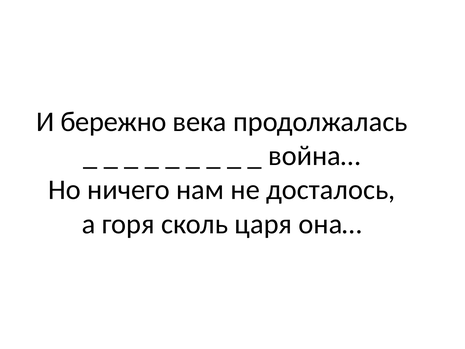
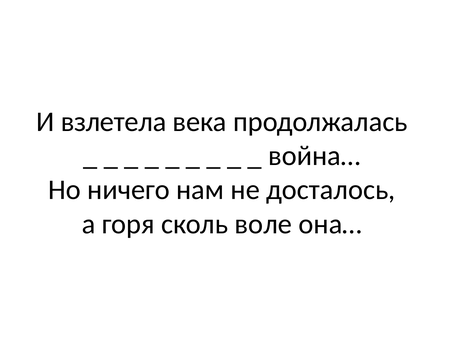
бережно: бережно -> взлетела (113, 122)
царя: царя -> воле (263, 224)
